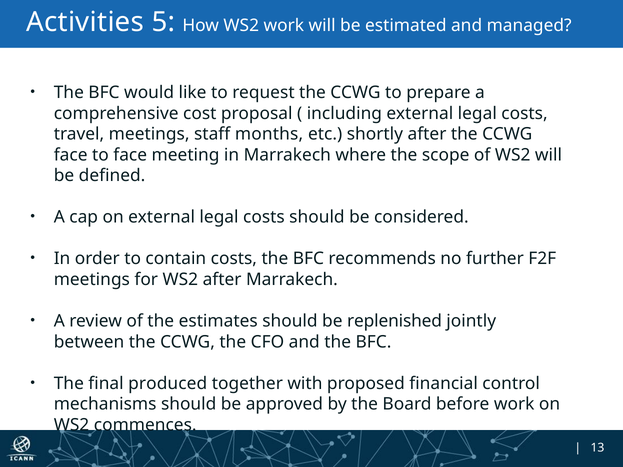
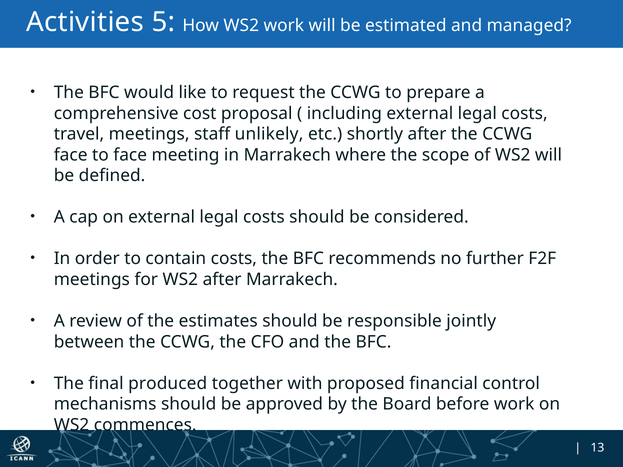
months: months -> unlikely (269, 134)
replenished: replenished -> responsible (394, 321)
